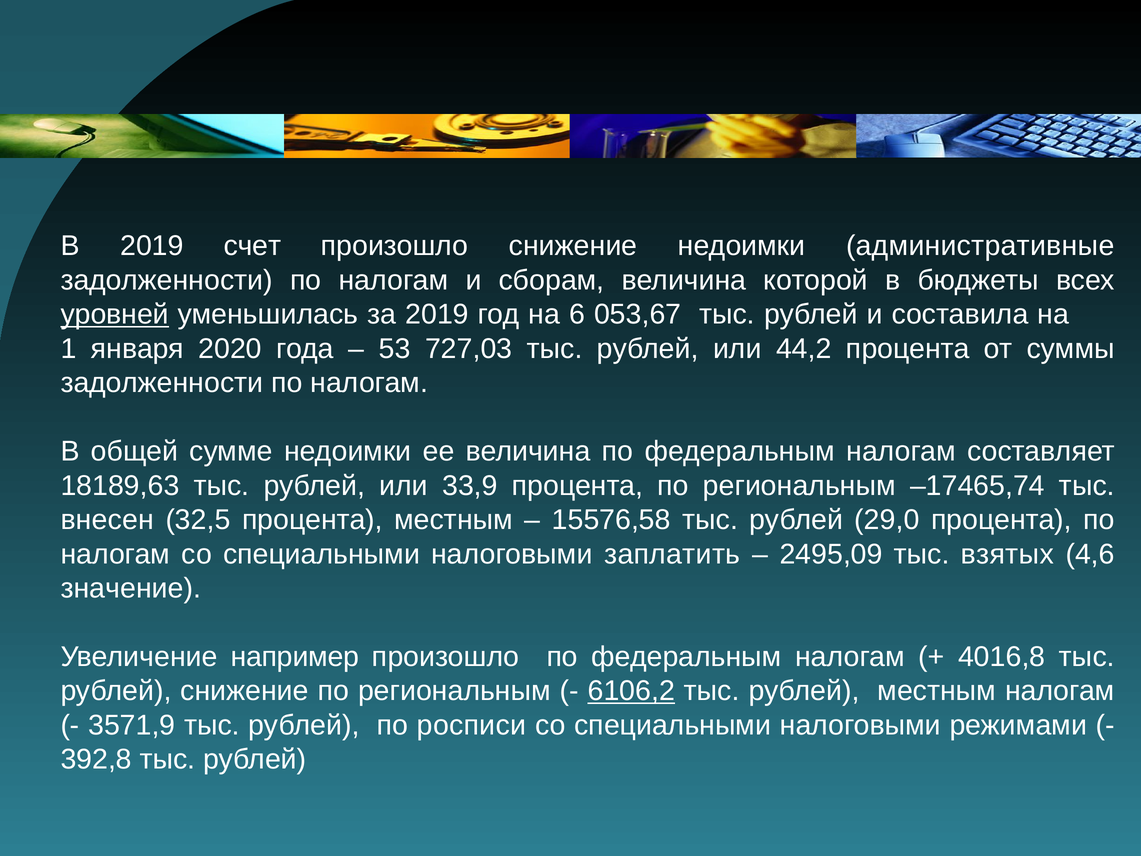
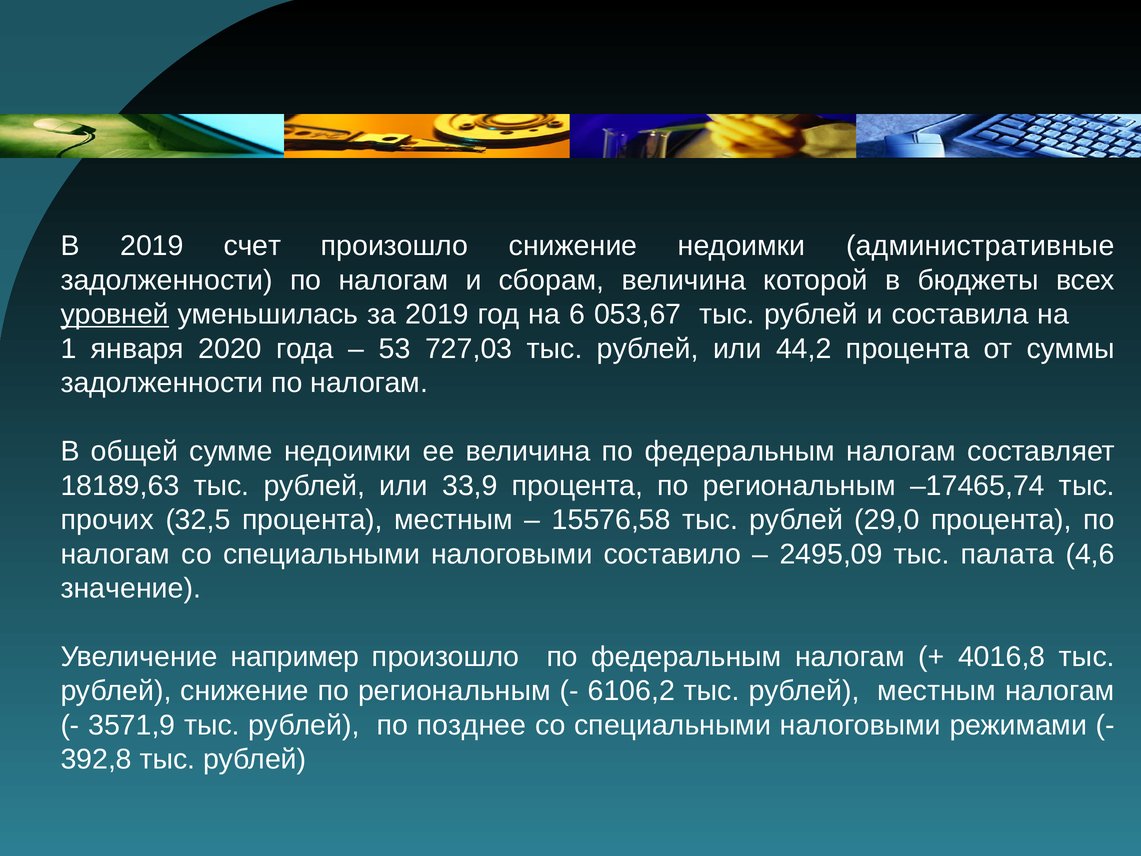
внесен: внесен -> прочих (107, 520)
заплатить: заплатить -> составило (672, 554)
взятых: взятых -> палата (1008, 554)
6106,2 underline: present -> none (631, 691)
росписи: росписи -> позднее (472, 725)
